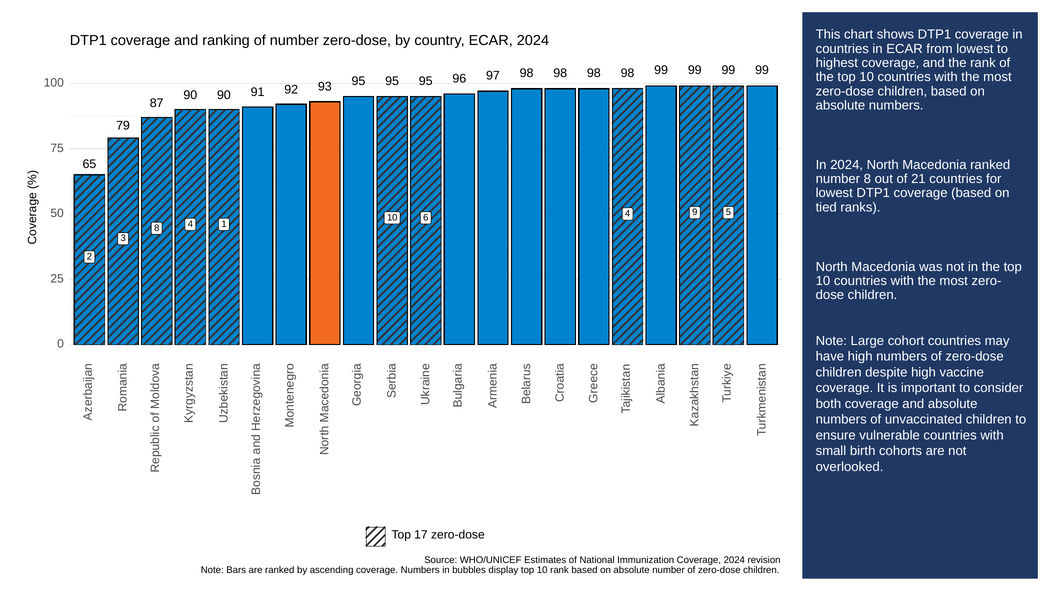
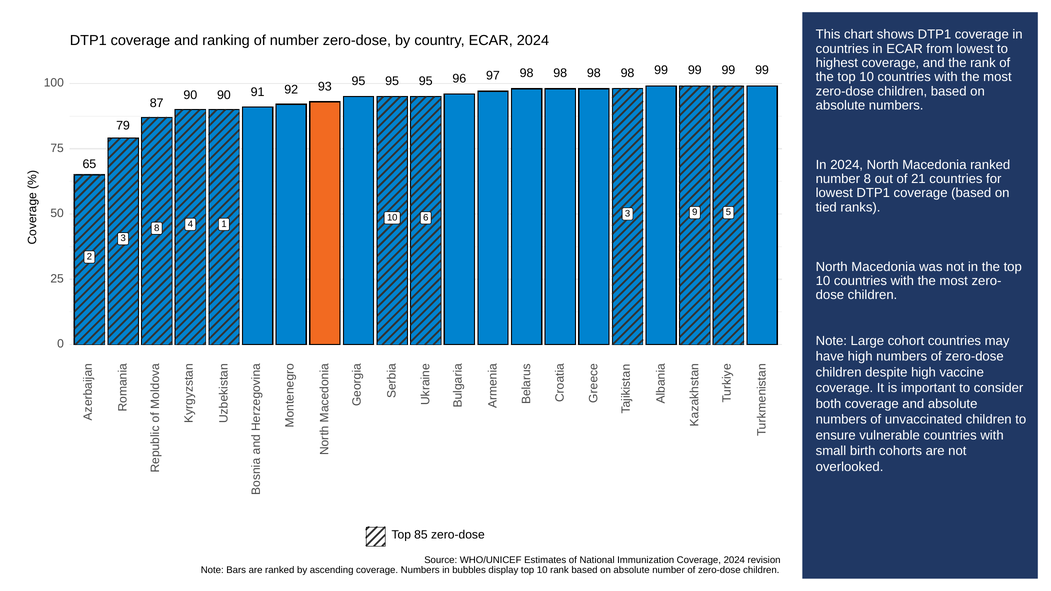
10 4: 4 -> 3 (628, 214)
17: 17 -> 85 (421, 535)
